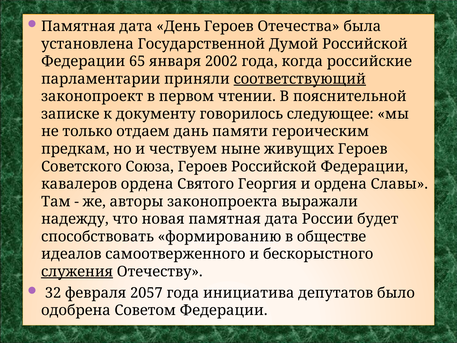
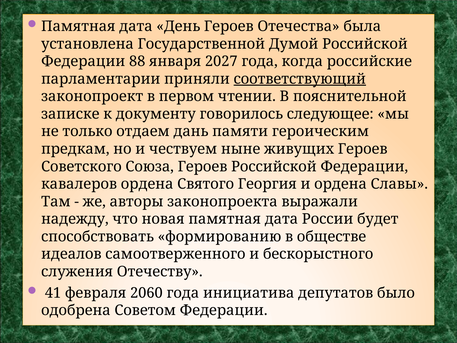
65: 65 -> 88 (137, 61)
2002: 2002 -> 2027 (221, 61)
служения underline: present -> none (77, 271)
32: 32 -> 41 (53, 293)
2057: 2057 -> 2060 (146, 293)
